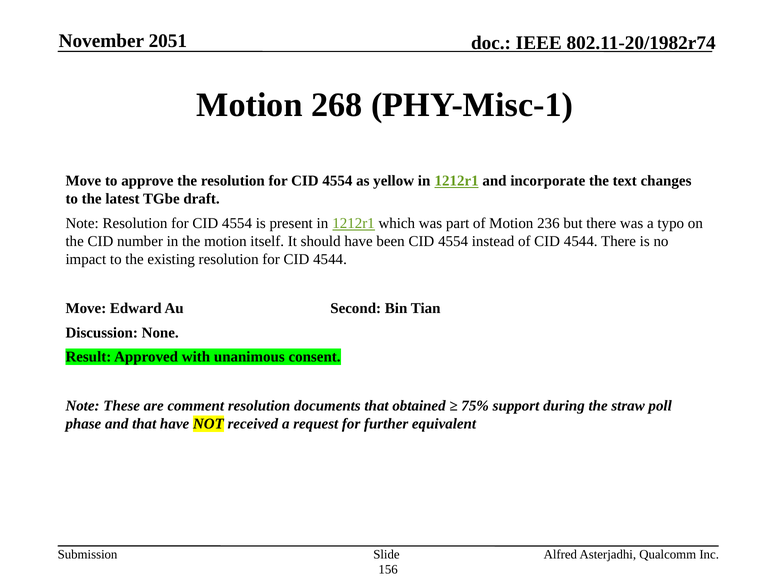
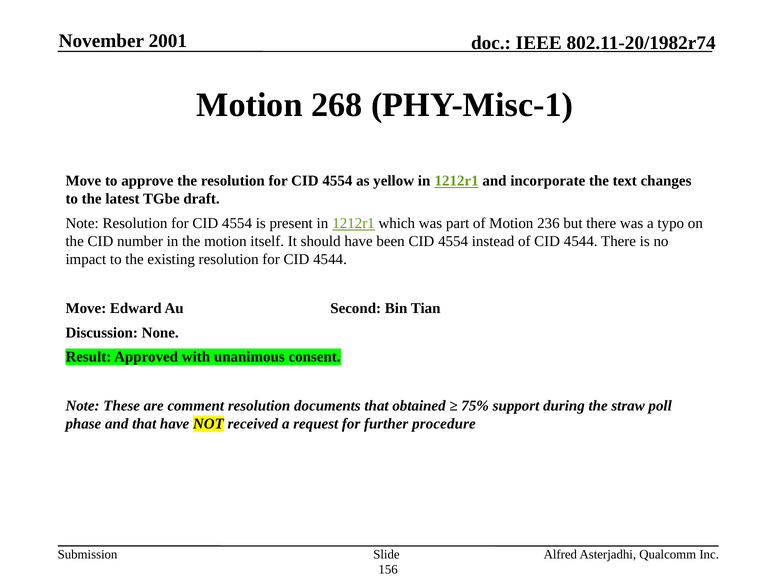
2051: 2051 -> 2001 (168, 41)
equivalent: equivalent -> procedure (444, 423)
